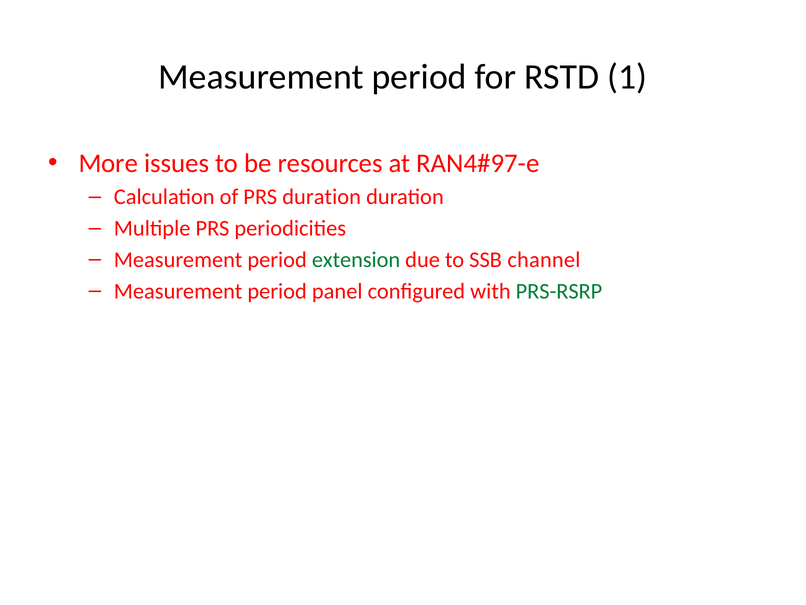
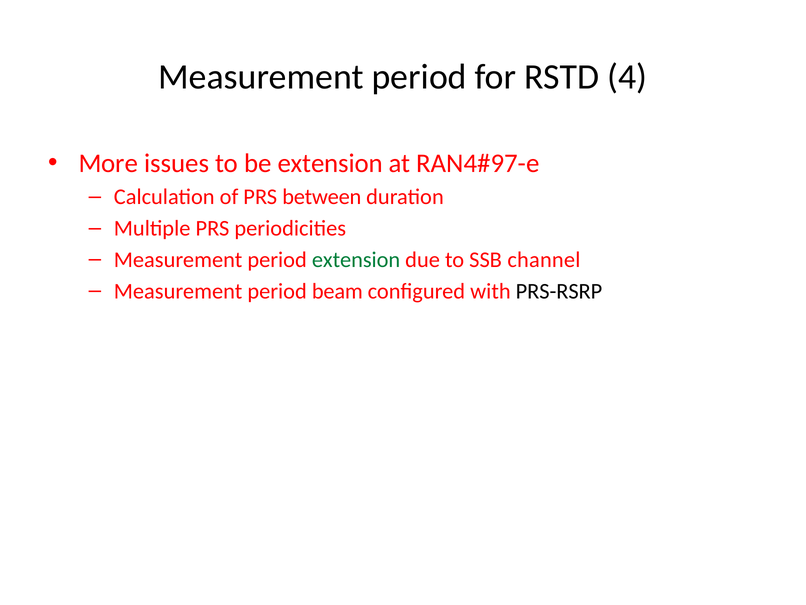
1: 1 -> 4 (627, 77)
be resources: resources -> extension (330, 163)
PRS duration: duration -> between (322, 197)
panel: panel -> beam (337, 291)
PRS-RSRP colour: green -> black (559, 291)
